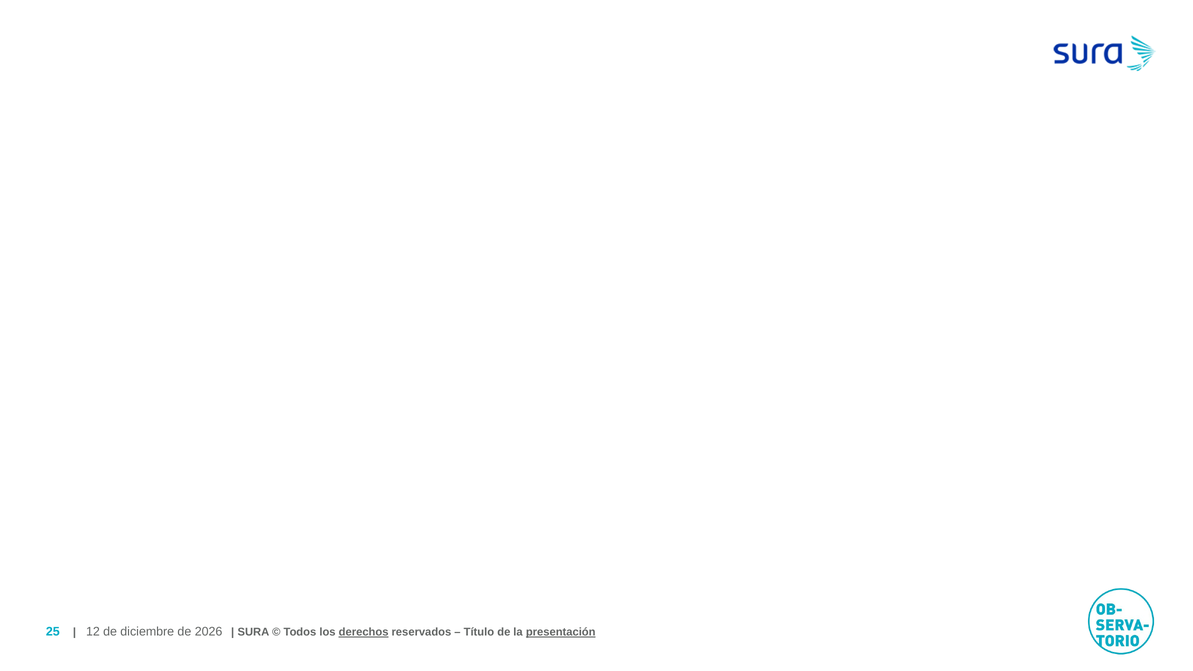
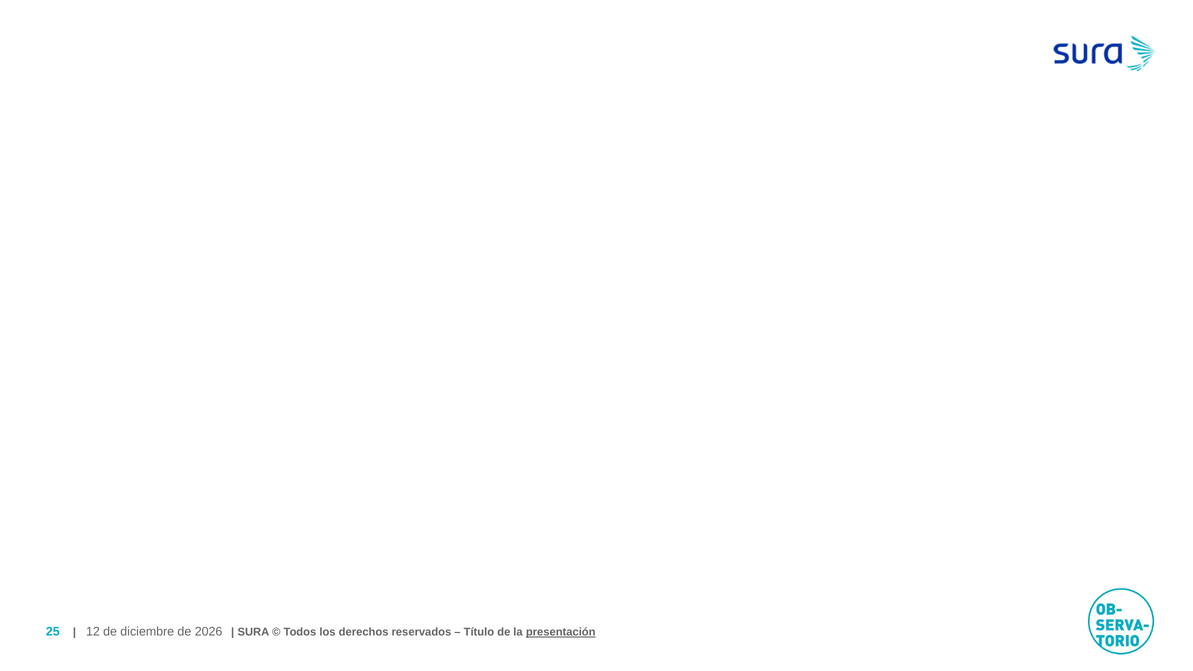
derechos underline: present -> none (364, 632)
